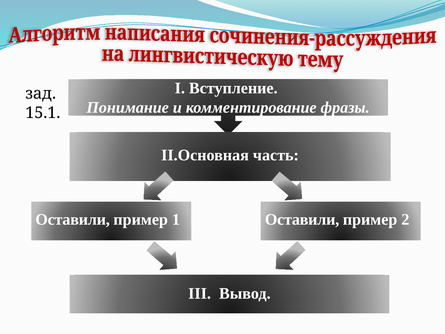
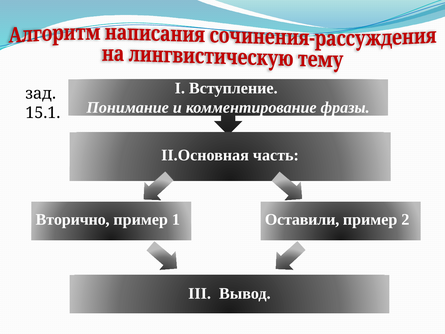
Оставили: Оставили -> Вторично (73, 219)
